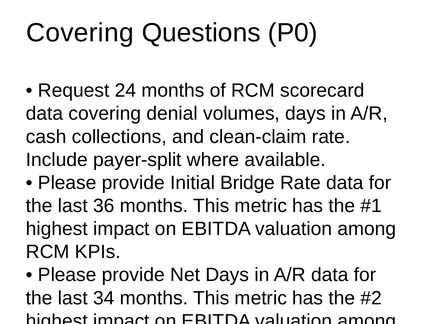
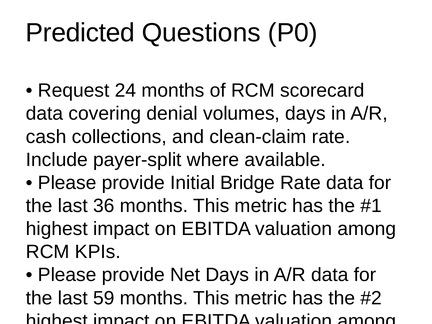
Covering: Covering -> Predicted (80, 33)
34: 34 -> 59 (104, 298)
